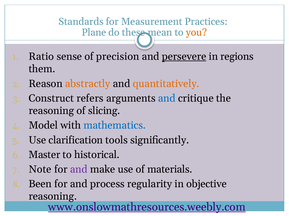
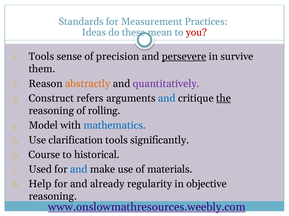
Plane: Plane -> Ideas (94, 33)
you colour: orange -> red (196, 33)
Ratio: Ratio -> Tools (41, 57)
regions: regions -> survive (237, 57)
quantitatively colour: orange -> purple (166, 84)
the underline: none -> present (224, 99)
slicing: slicing -> rolling (104, 111)
Master: Master -> Course (44, 155)
Note: Note -> Used (40, 170)
and colour: purple -> blue (79, 170)
Been: Been -> Help (40, 185)
process: process -> already (107, 185)
